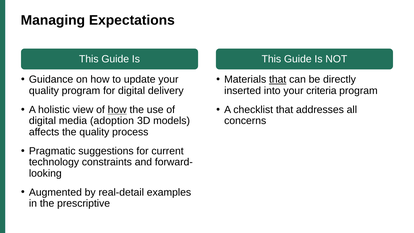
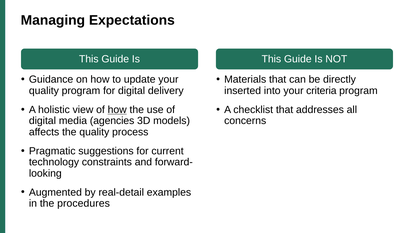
that underline: present -> none (278, 80)
adoption: adoption -> agencies (112, 121)
prescriptive: prescriptive -> procedures (84, 203)
